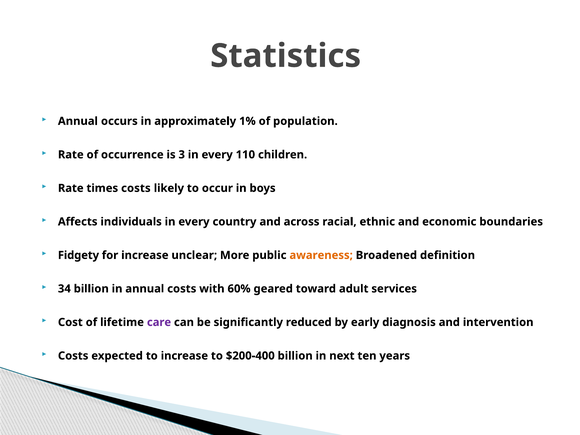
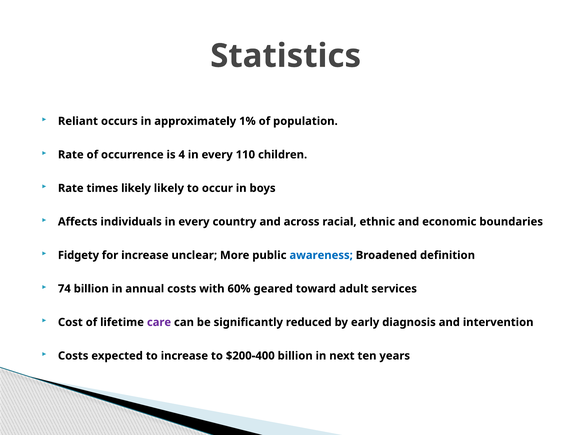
Annual: Annual -> Reliant (78, 121)
3: 3 -> 4 (182, 155)
times costs: costs -> likely (136, 188)
awareness colour: orange -> blue (321, 255)
34: 34 -> 74 (64, 289)
